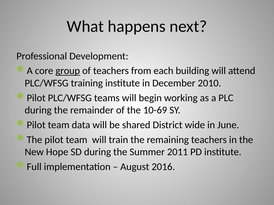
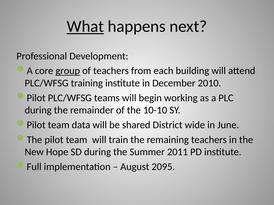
What underline: none -> present (85, 27)
10-69: 10-69 -> 10-10 (155, 110)
2016: 2016 -> 2095 (163, 167)
